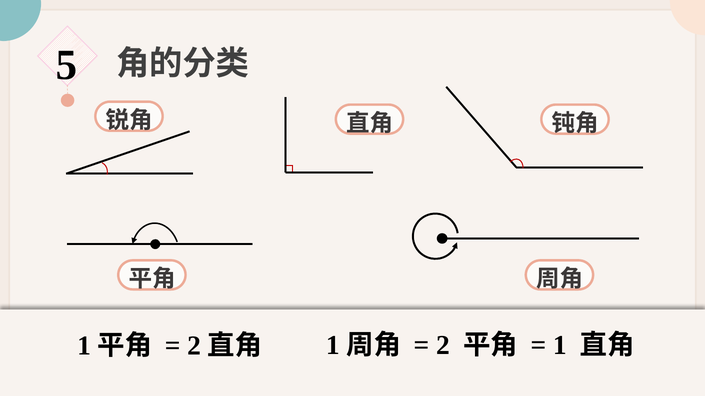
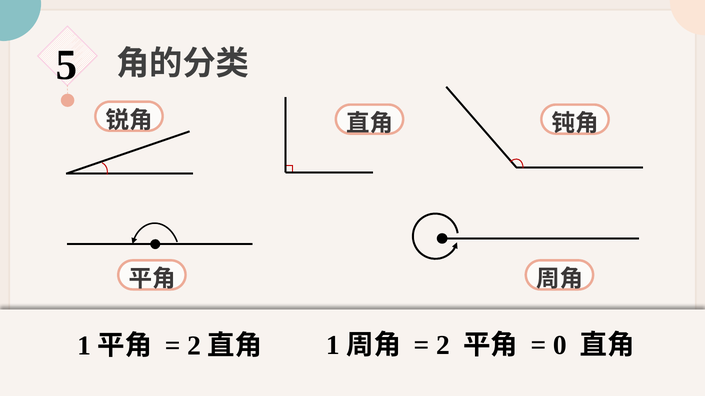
1: 1 -> 0 (560, 346)
